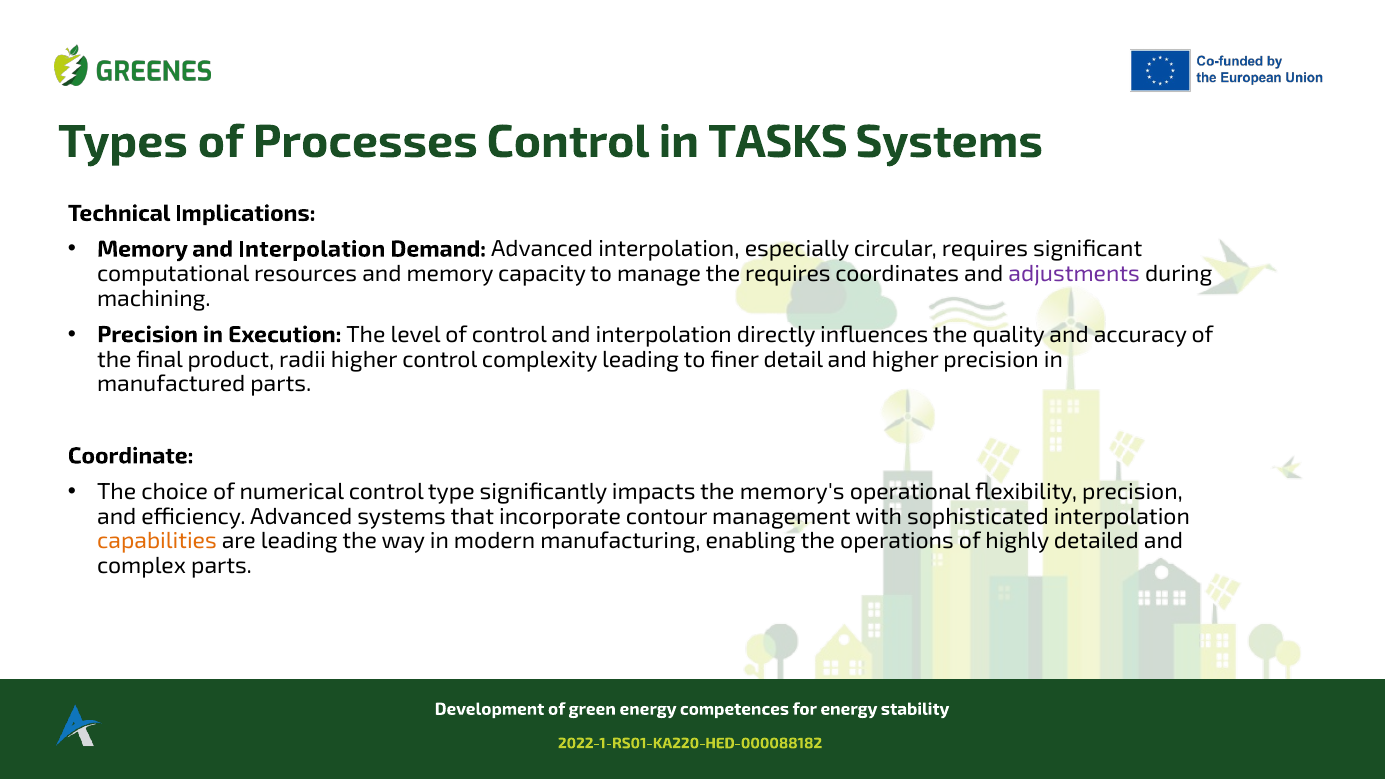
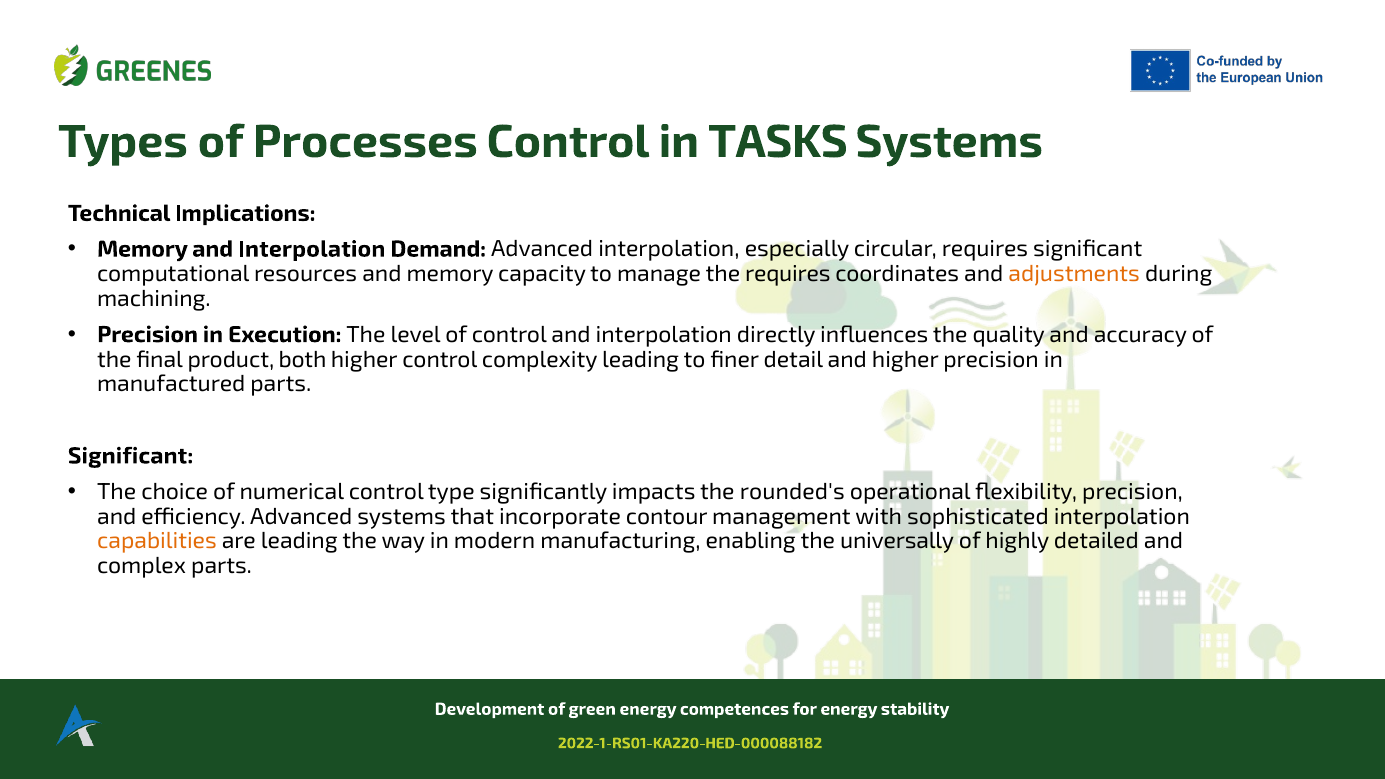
adjustments colour: purple -> orange (1074, 274)
radii: radii -> both (303, 359)
Coordinate: Coordinate -> Significant (131, 456)
memory's: memory's -> rounded's (792, 492)
operations: operations -> universally (897, 541)
